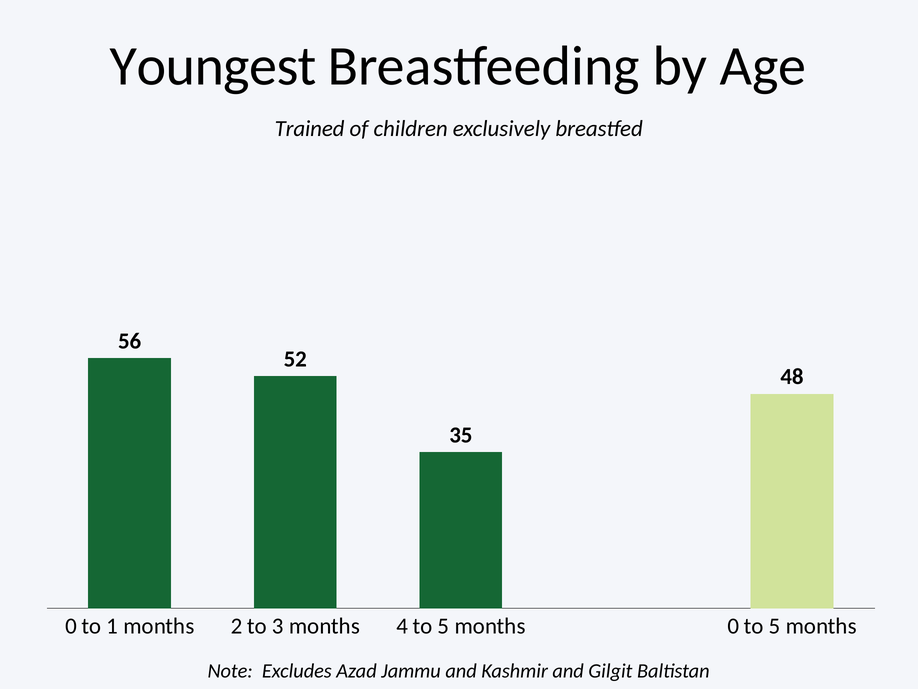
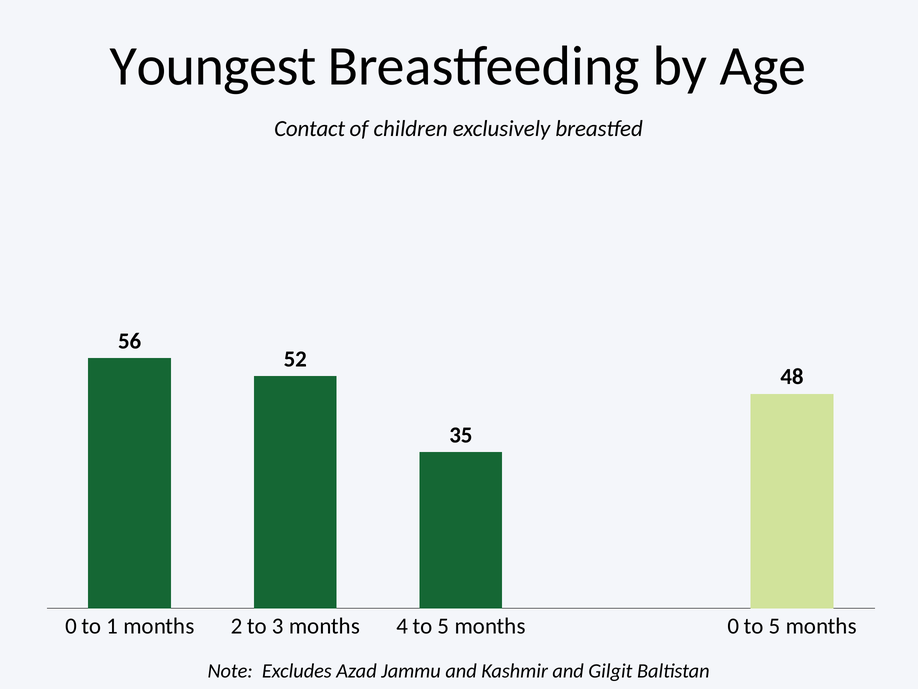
Trained: Trained -> Contact (310, 128)
